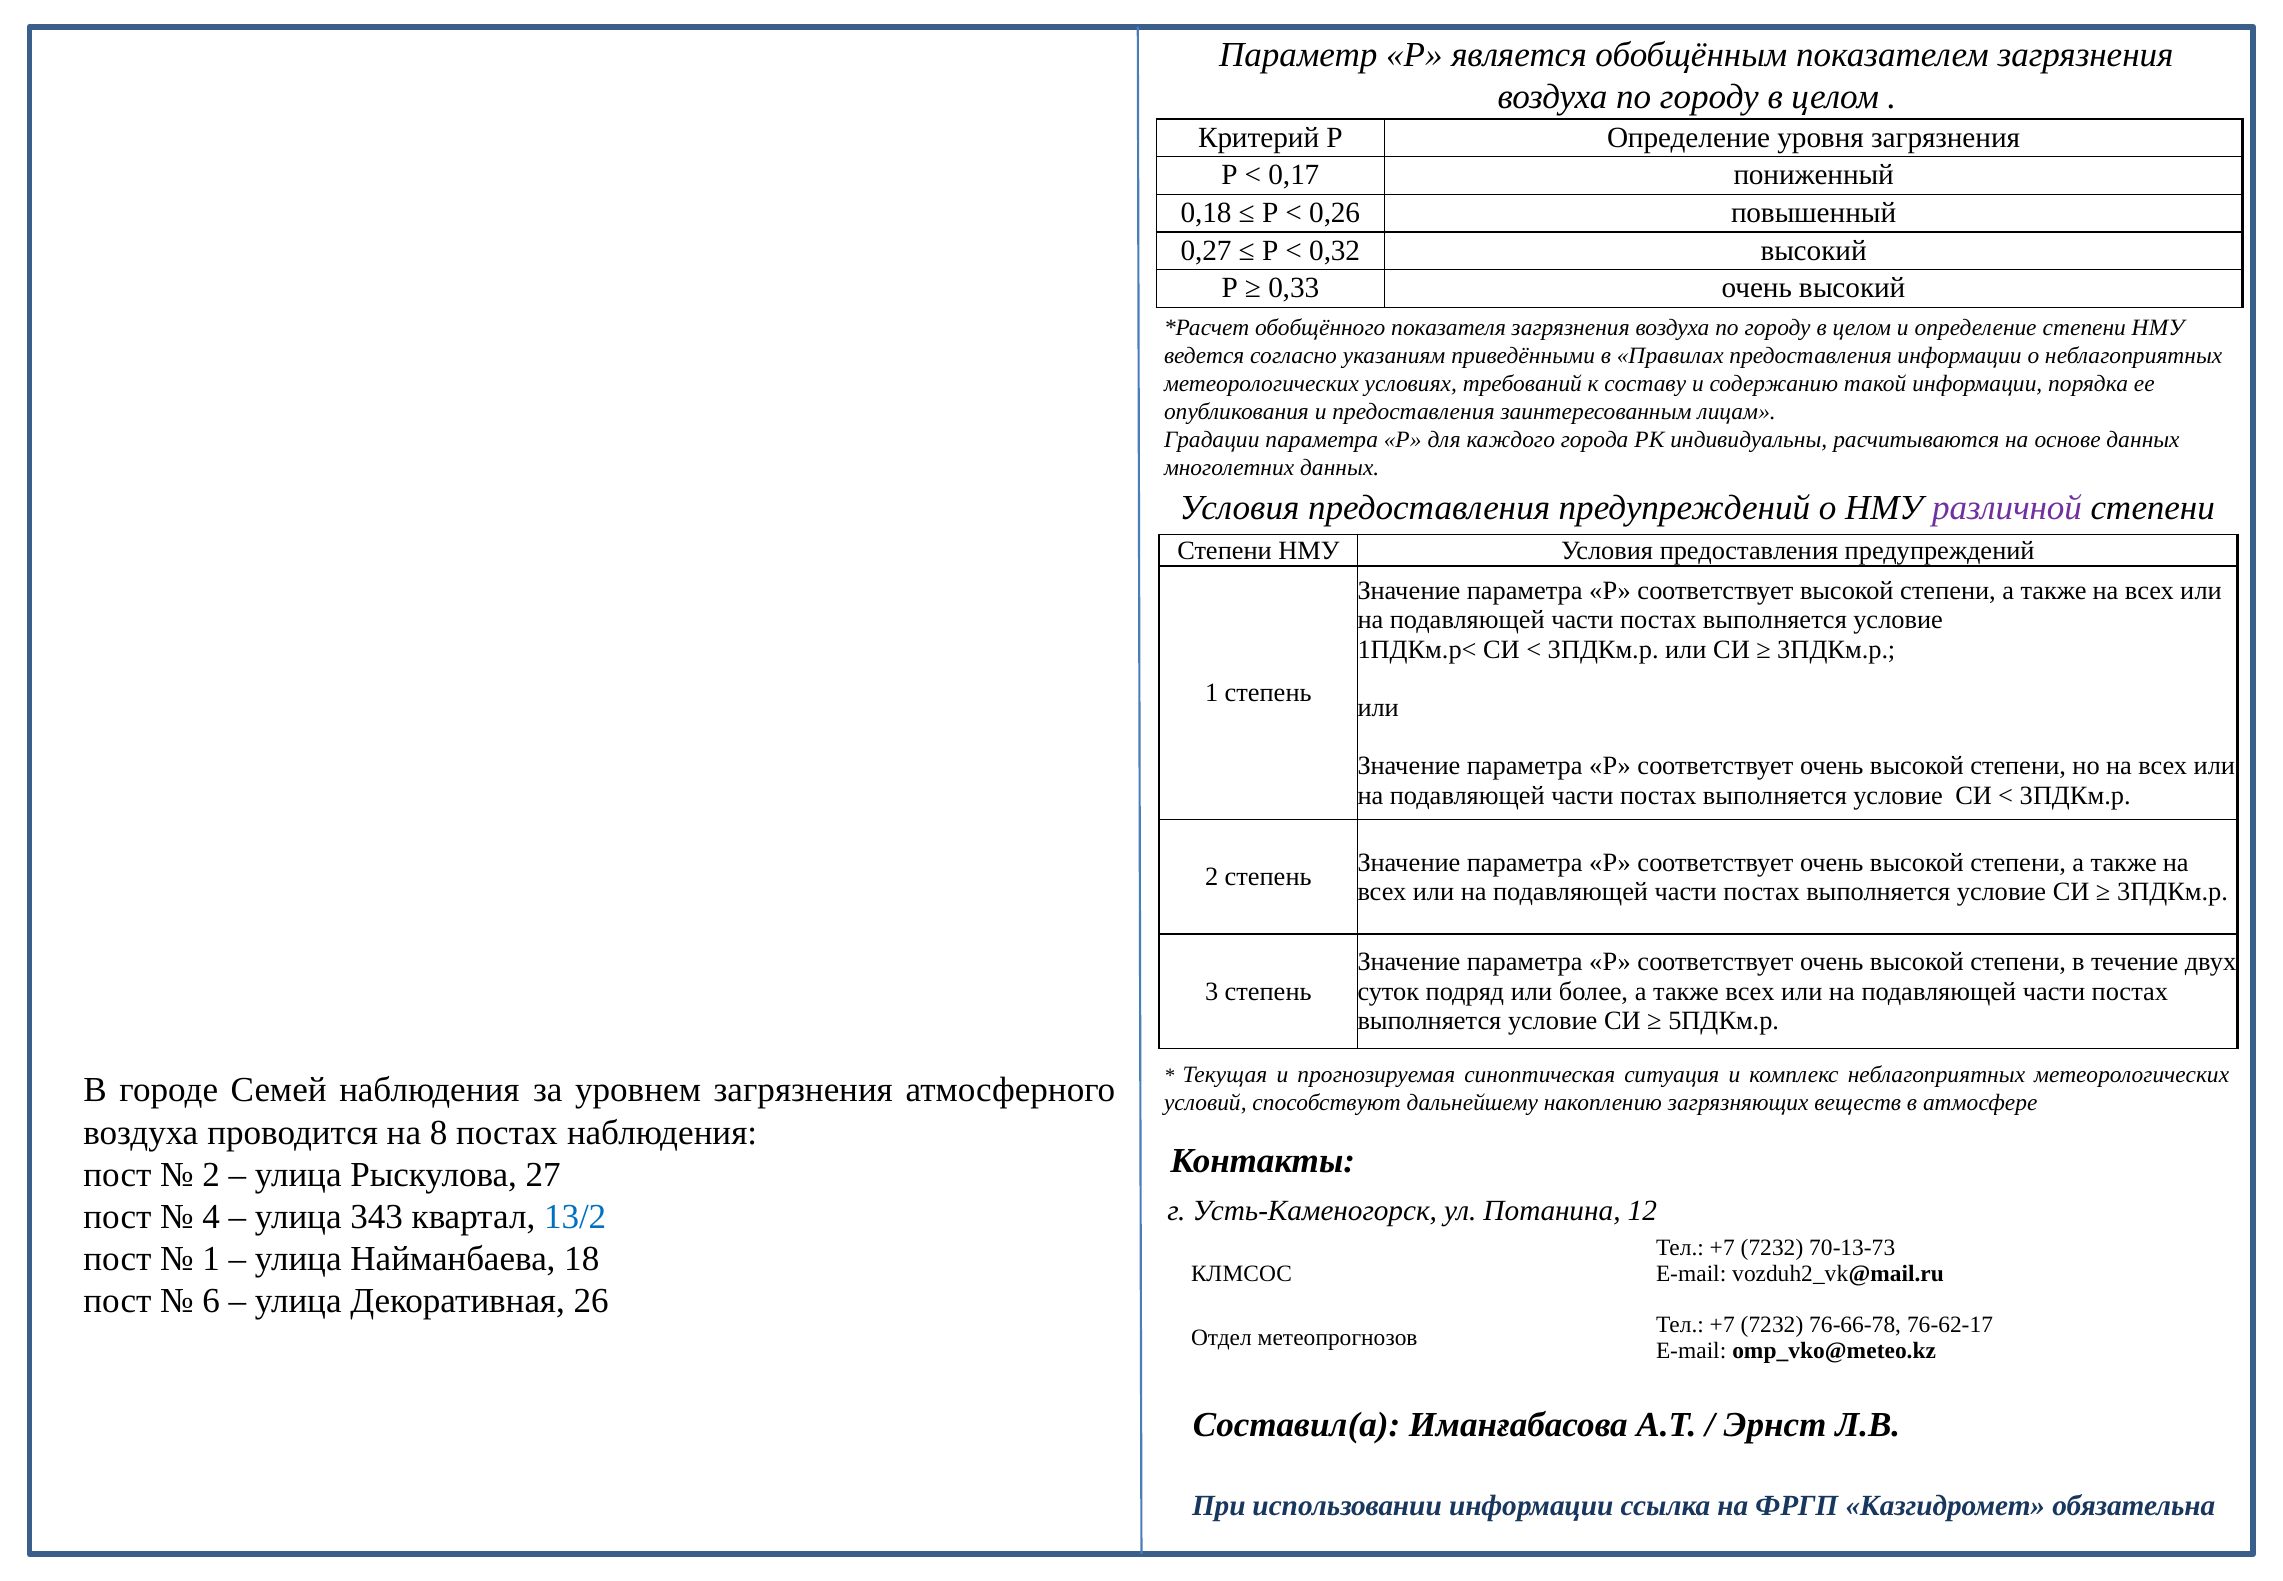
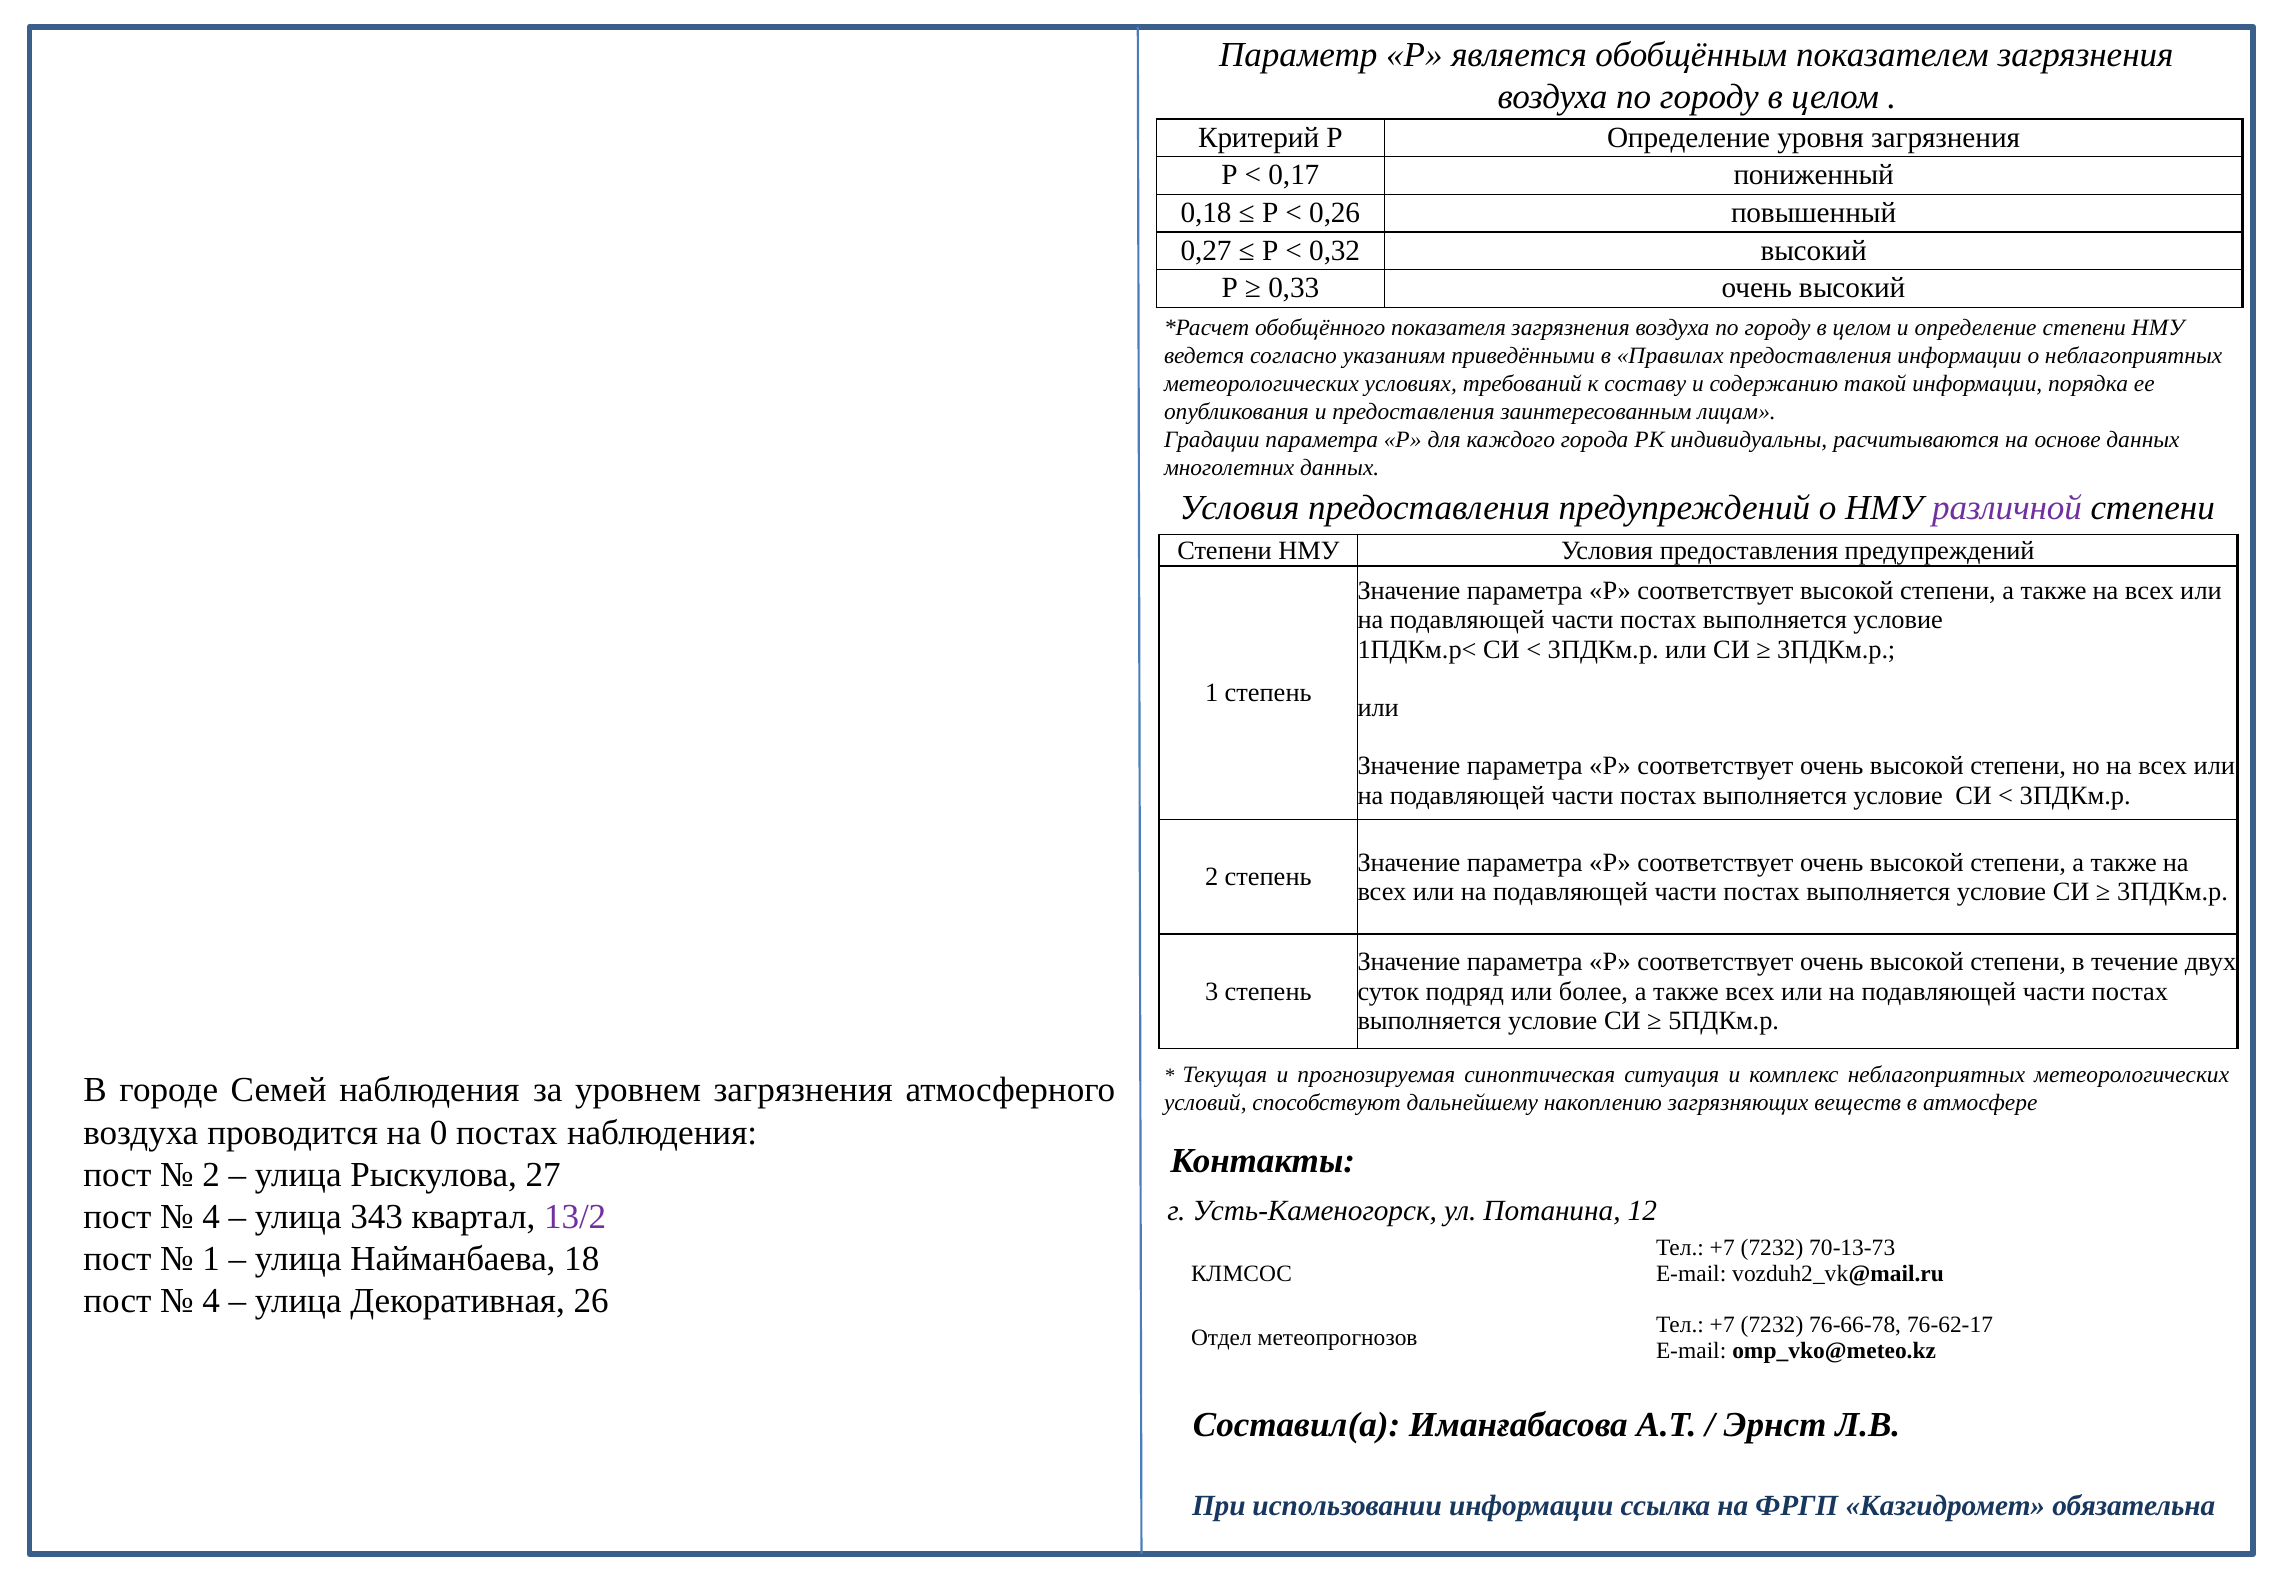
8: 8 -> 0 (439, 1132)
13/2 colour: blue -> purple (575, 1216)
6: 6 -> 4 (211, 1301)
